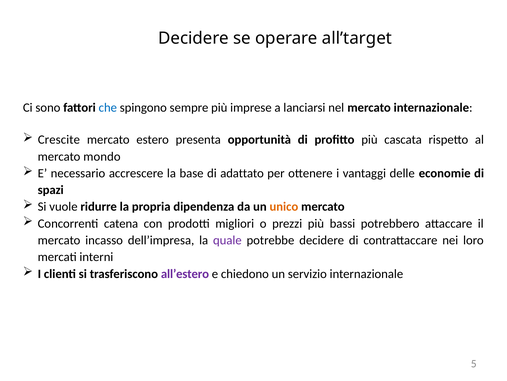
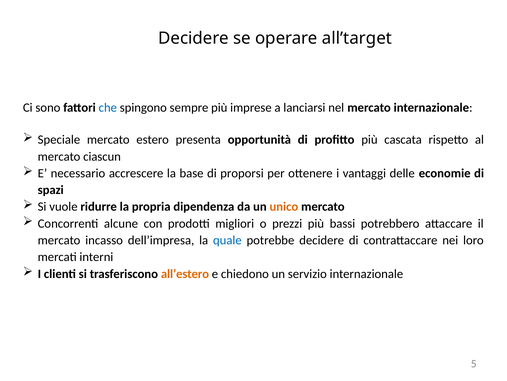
Crescite: Crescite -> Speciale (59, 139)
mondo: mondo -> ciascun (102, 156)
adattato: adattato -> proporsi (242, 173)
catena: catena -> alcune (121, 223)
quale colour: purple -> blue (227, 240)
all’estero colour: purple -> orange (185, 273)
